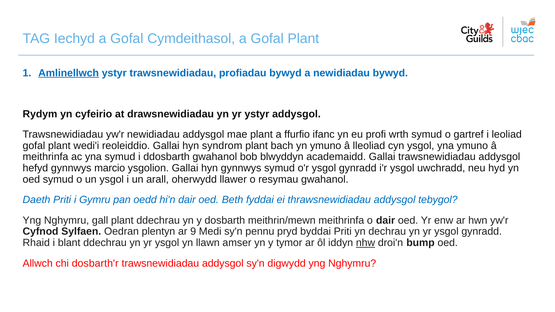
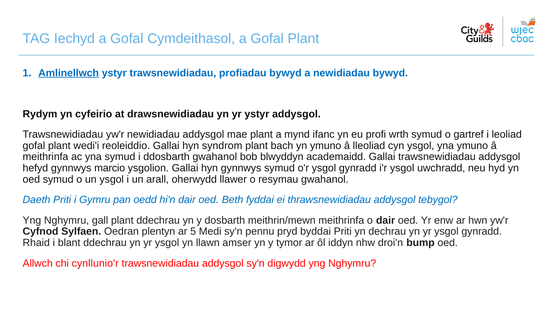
ffurfio: ffurfio -> mynd (297, 134)
9: 9 -> 5 (193, 232)
nhw underline: present -> none (366, 243)
dosbarth'r: dosbarth'r -> cynllunio'r (95, 263)
